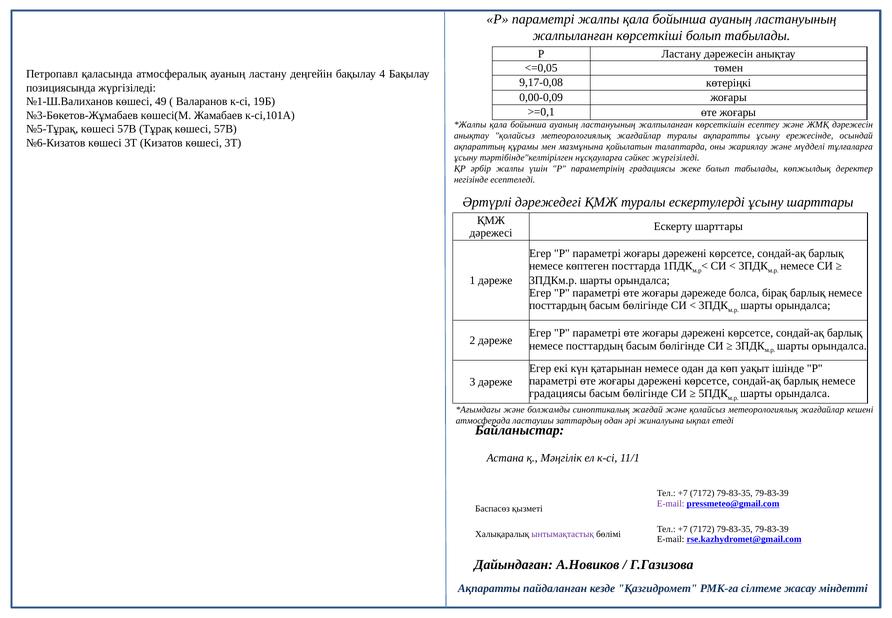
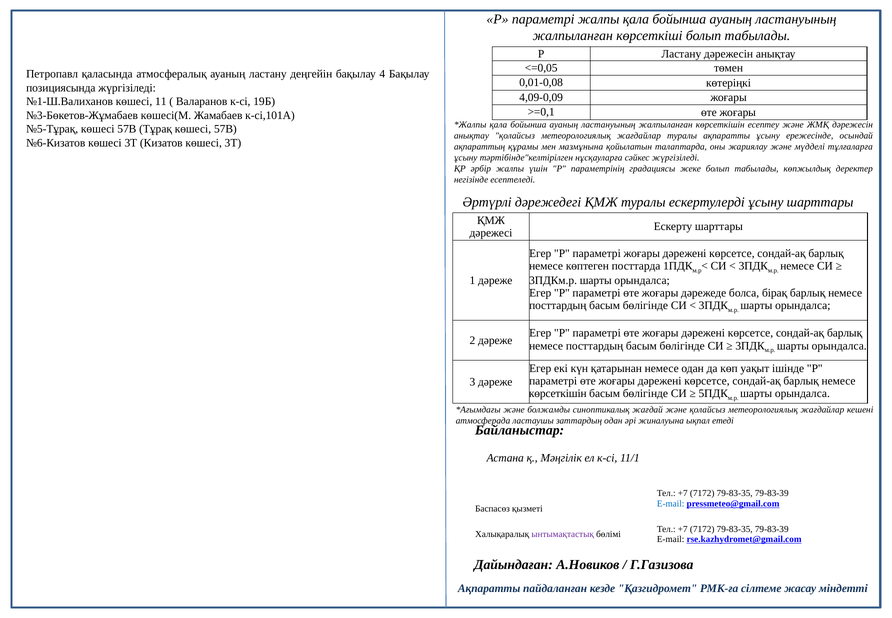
9,17-0,08: 9,17-0,08 -> 0,01-0,08 (541, 83)
0,00-0,09: 0,00-0,09 -> 4,09-0,09 (541, 97)
49: 49 -> 11 (161, 102)
градациясы: градациясы -> көрсеткішін (558, 393)
E-mail colour: purple -> blue (671, 503)
